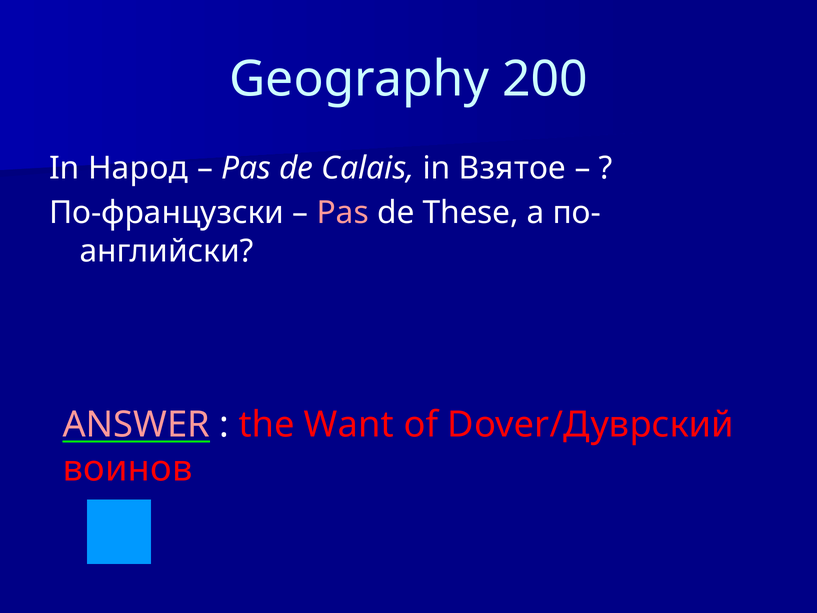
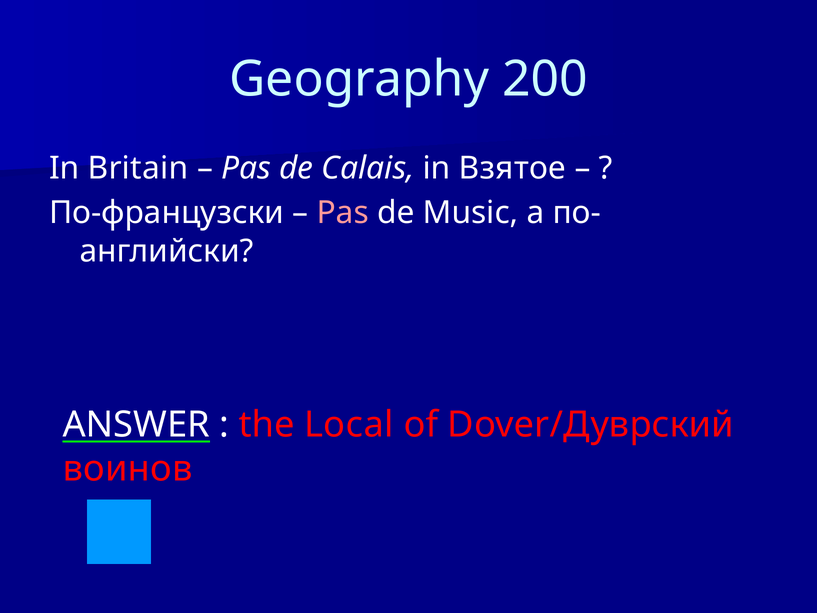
Народ: Народ -> Britain (138, 168)
These: These -> Music (471, 213)
ANSWER colour: pink -> white (136, 425)
Want: Want -> Local (349, 425)
